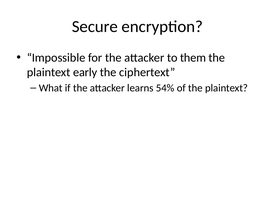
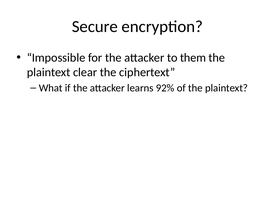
early: early -> clear (85, 72)
54%: 54% -> 92% (165, 88)
